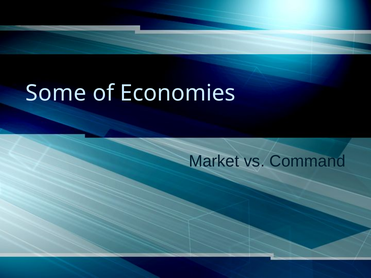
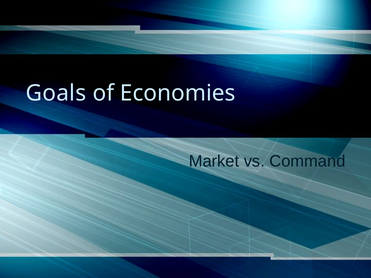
Some: Some -> Goals (56, 93)
